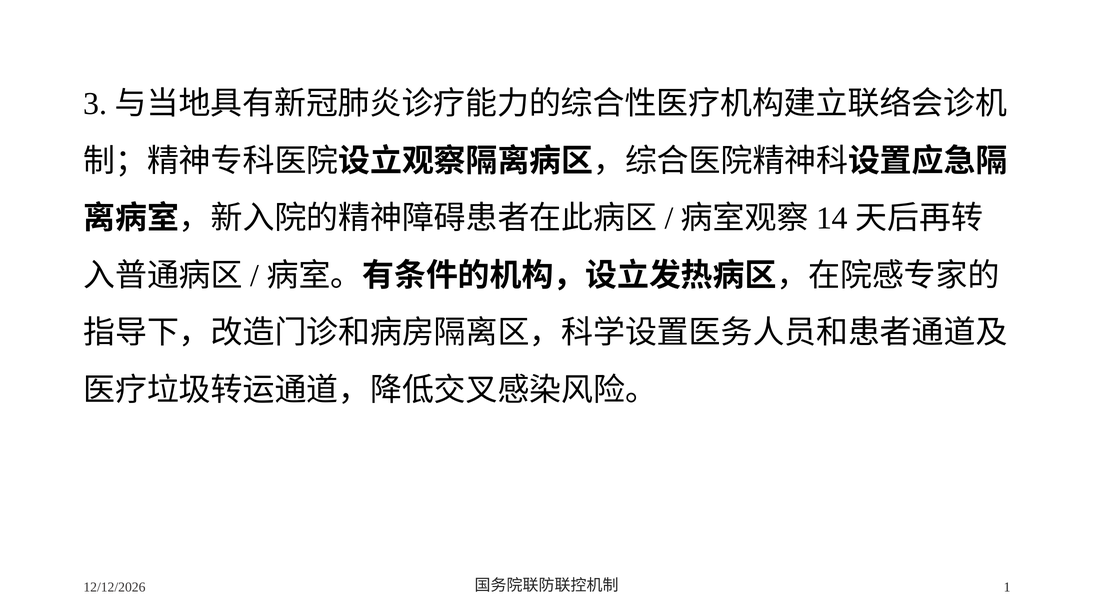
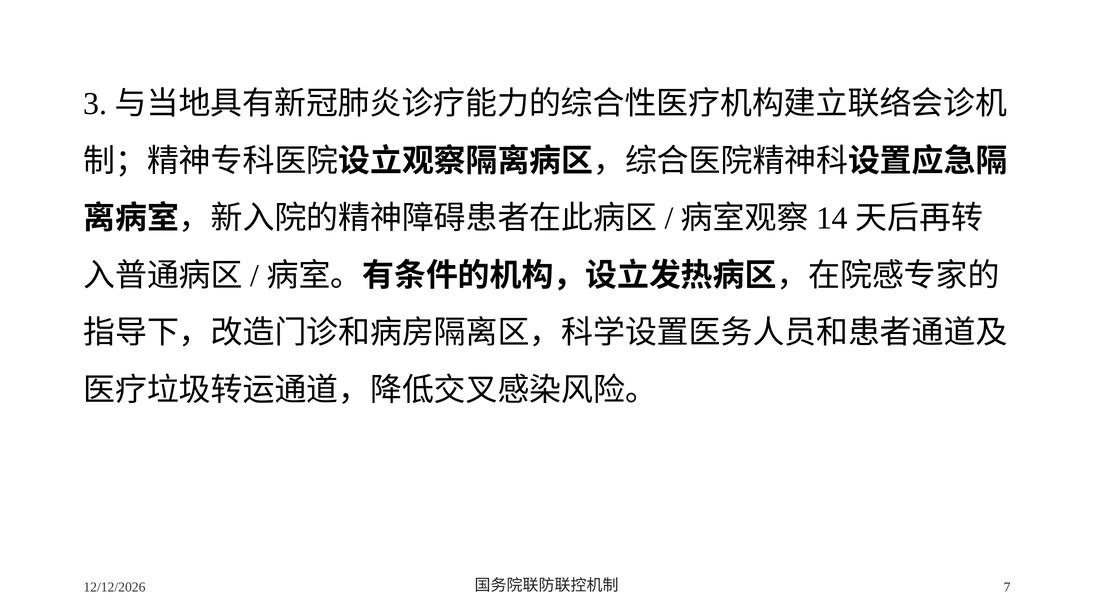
1: 1 -> 7 (1007, 588)
